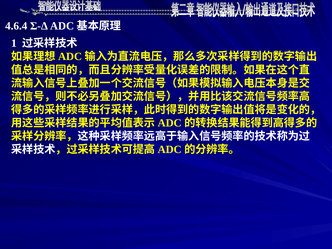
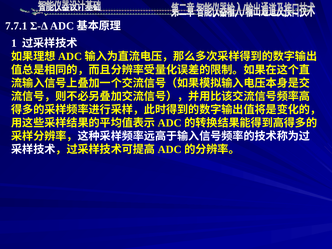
4.6.4: 4.6.4 -> 7.7.1 (16, 26)
